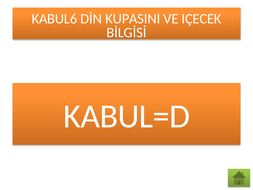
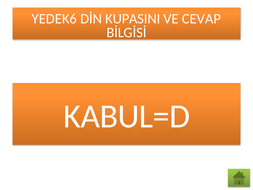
KABUL6: KABUL6 -> YEDEK6 (54, 19)
IÇECEK: IÇECEK -> CEVAP (201, 19)
